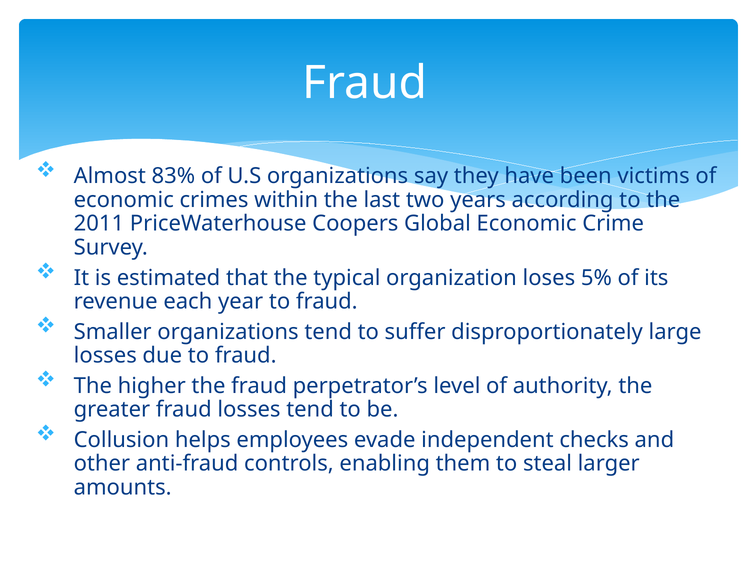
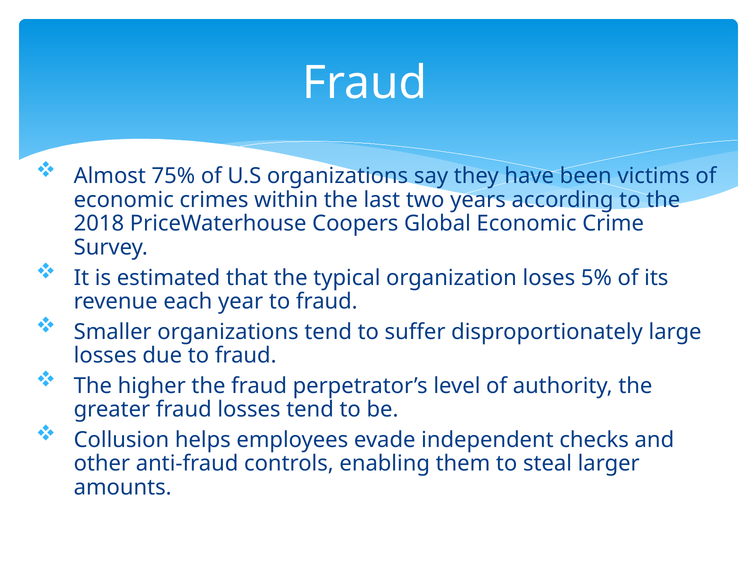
83%: 83% -> 75% (173, 176)
2011: 2011 -> 2018 (99, 224)
